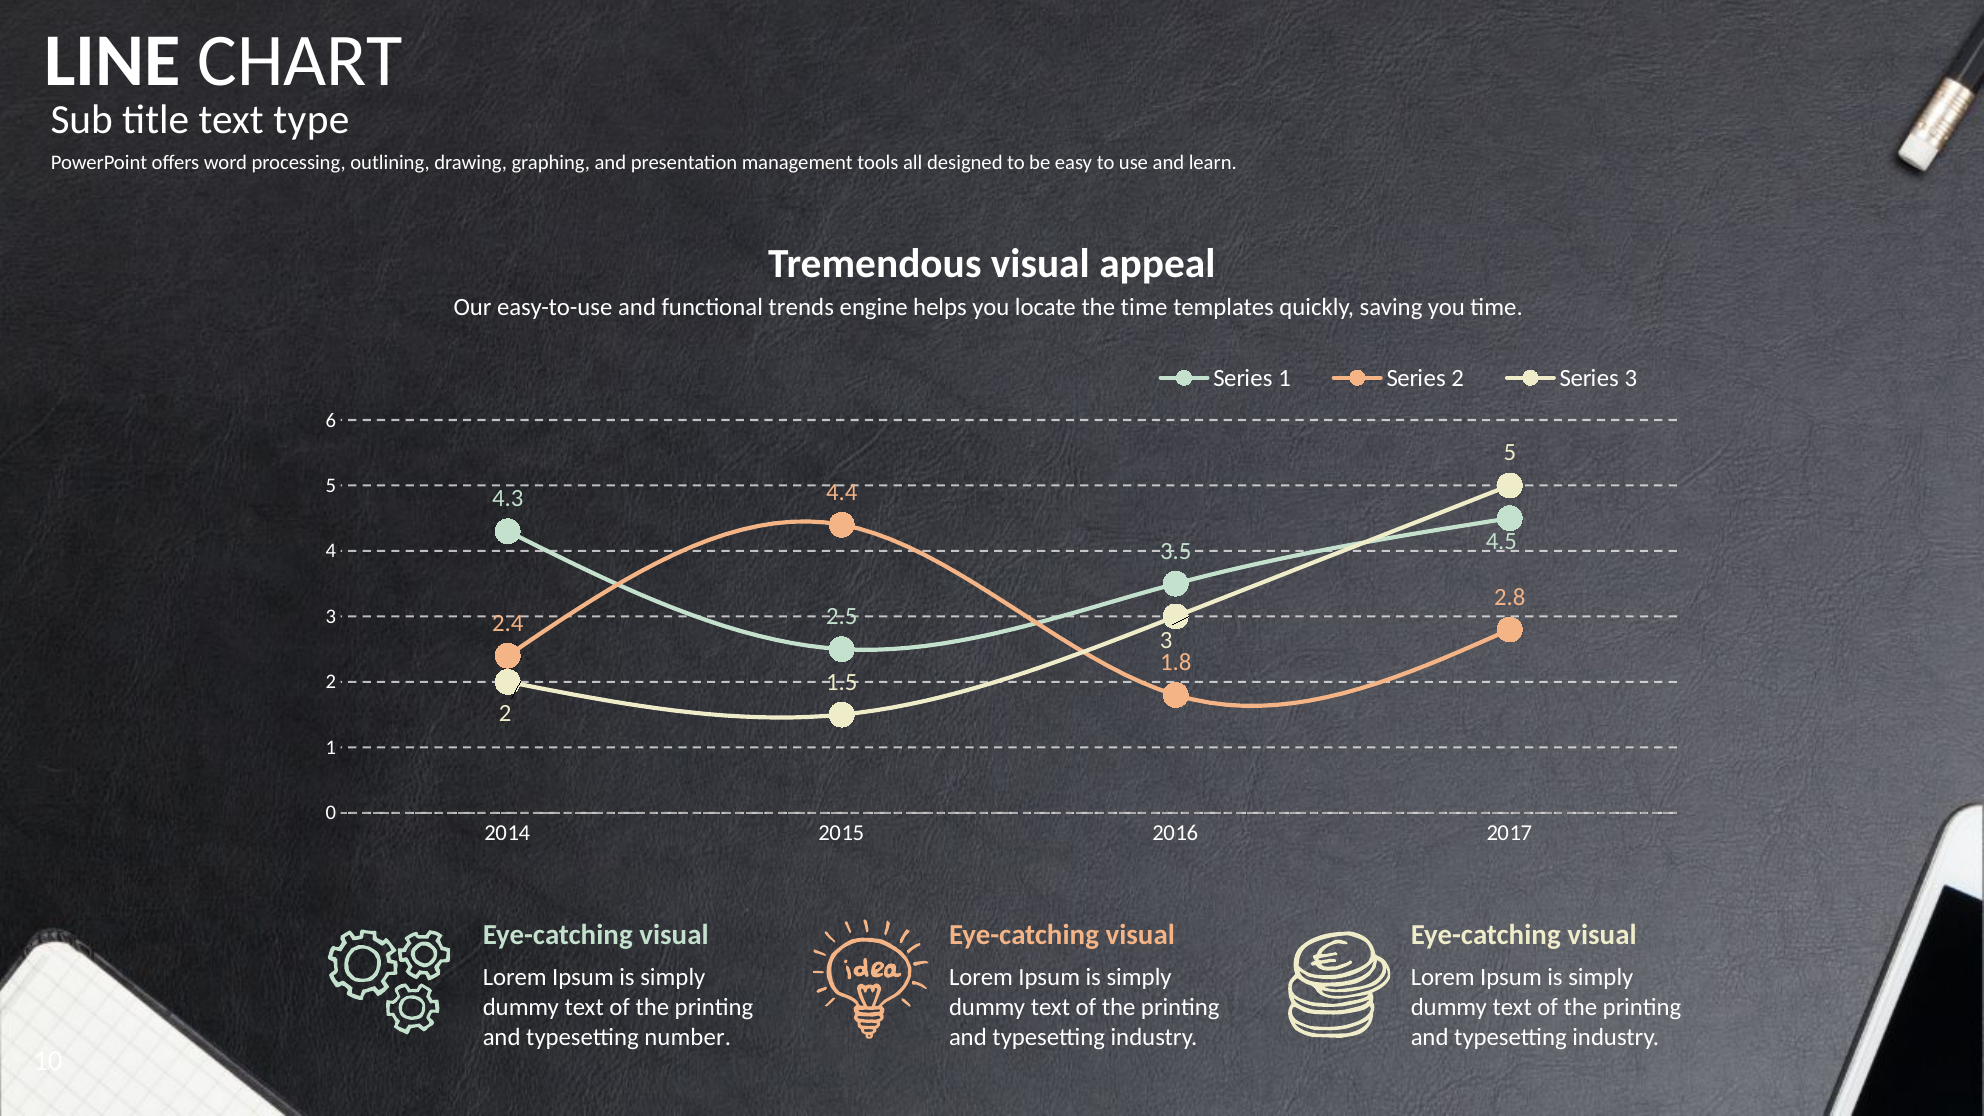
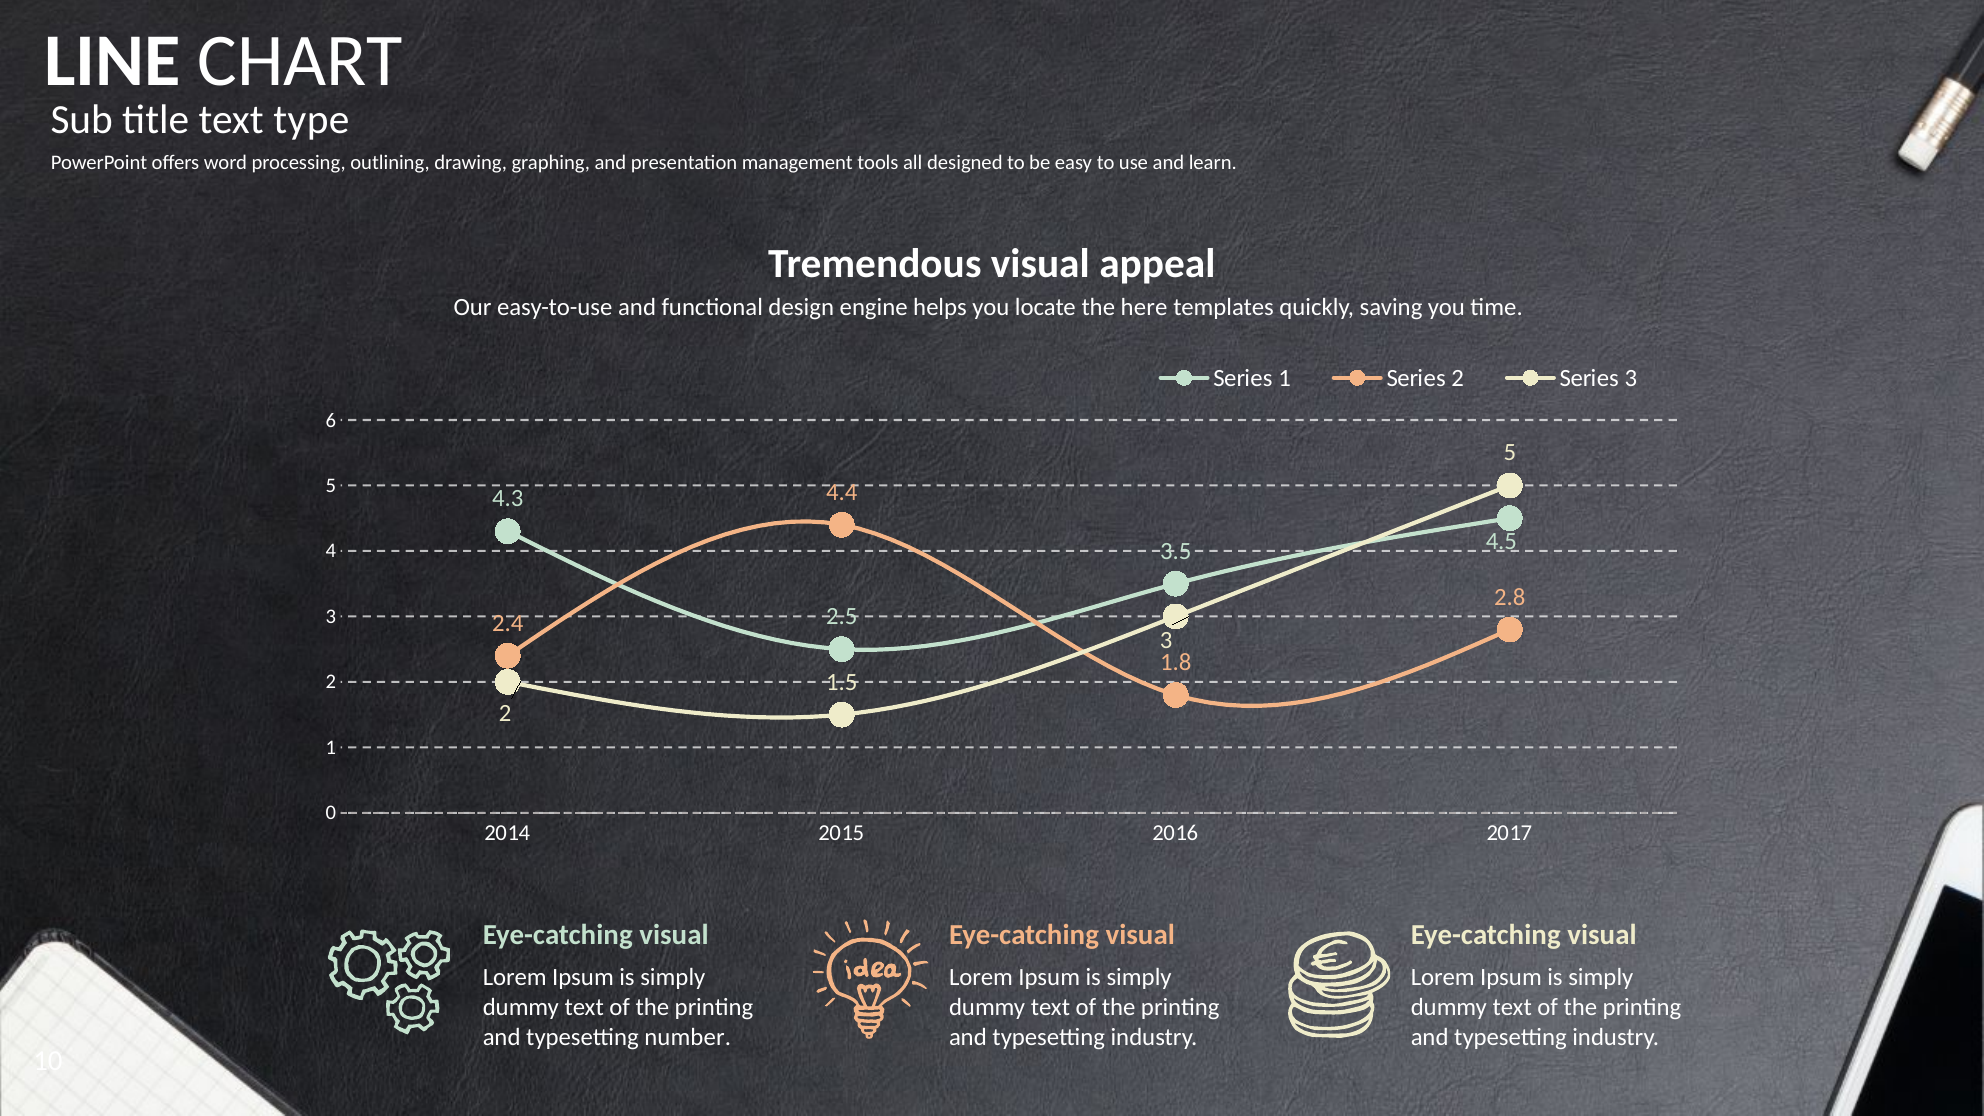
trends: trends -> design (801, 307)
the time: time -> here (1144, 307)
